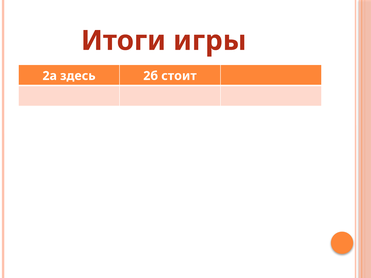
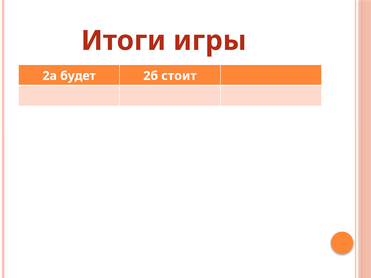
здесь: здесь -> будет (78, 76)
